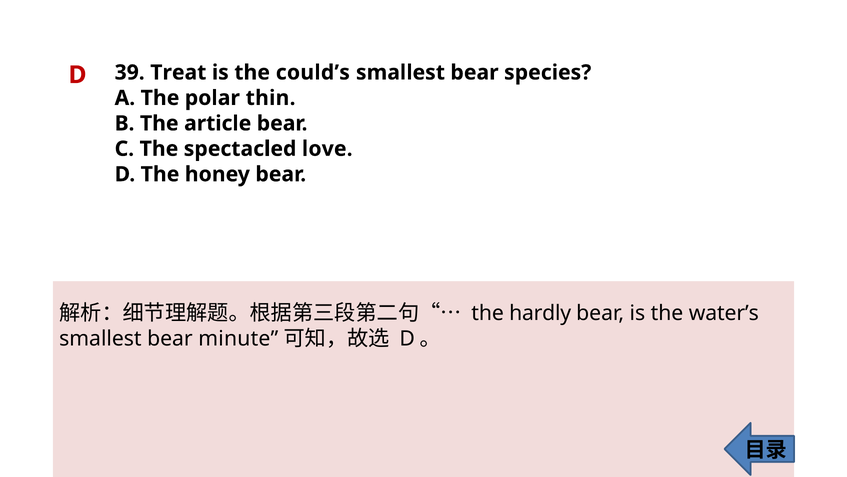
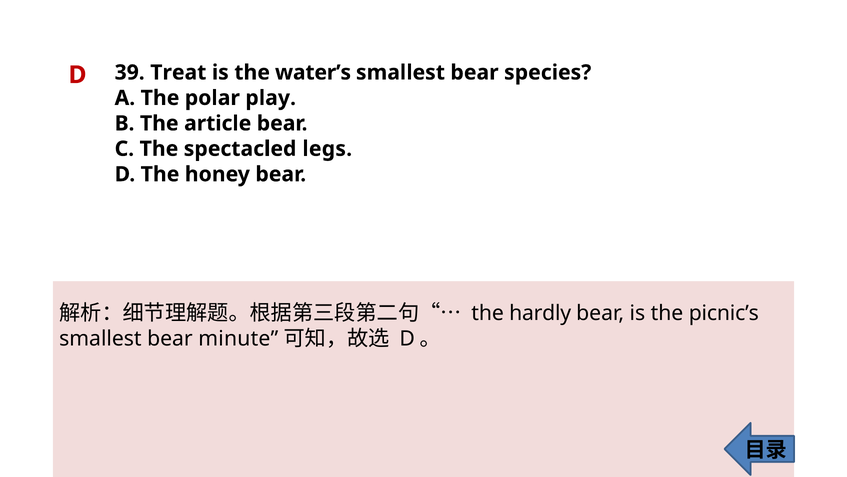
could’s: could’s -> water’s (313, 72)
thin: thin -> play (271, 98)
love: love -> legs (327, 149)
water’s: water’s -> picnic’s (724, 313)
